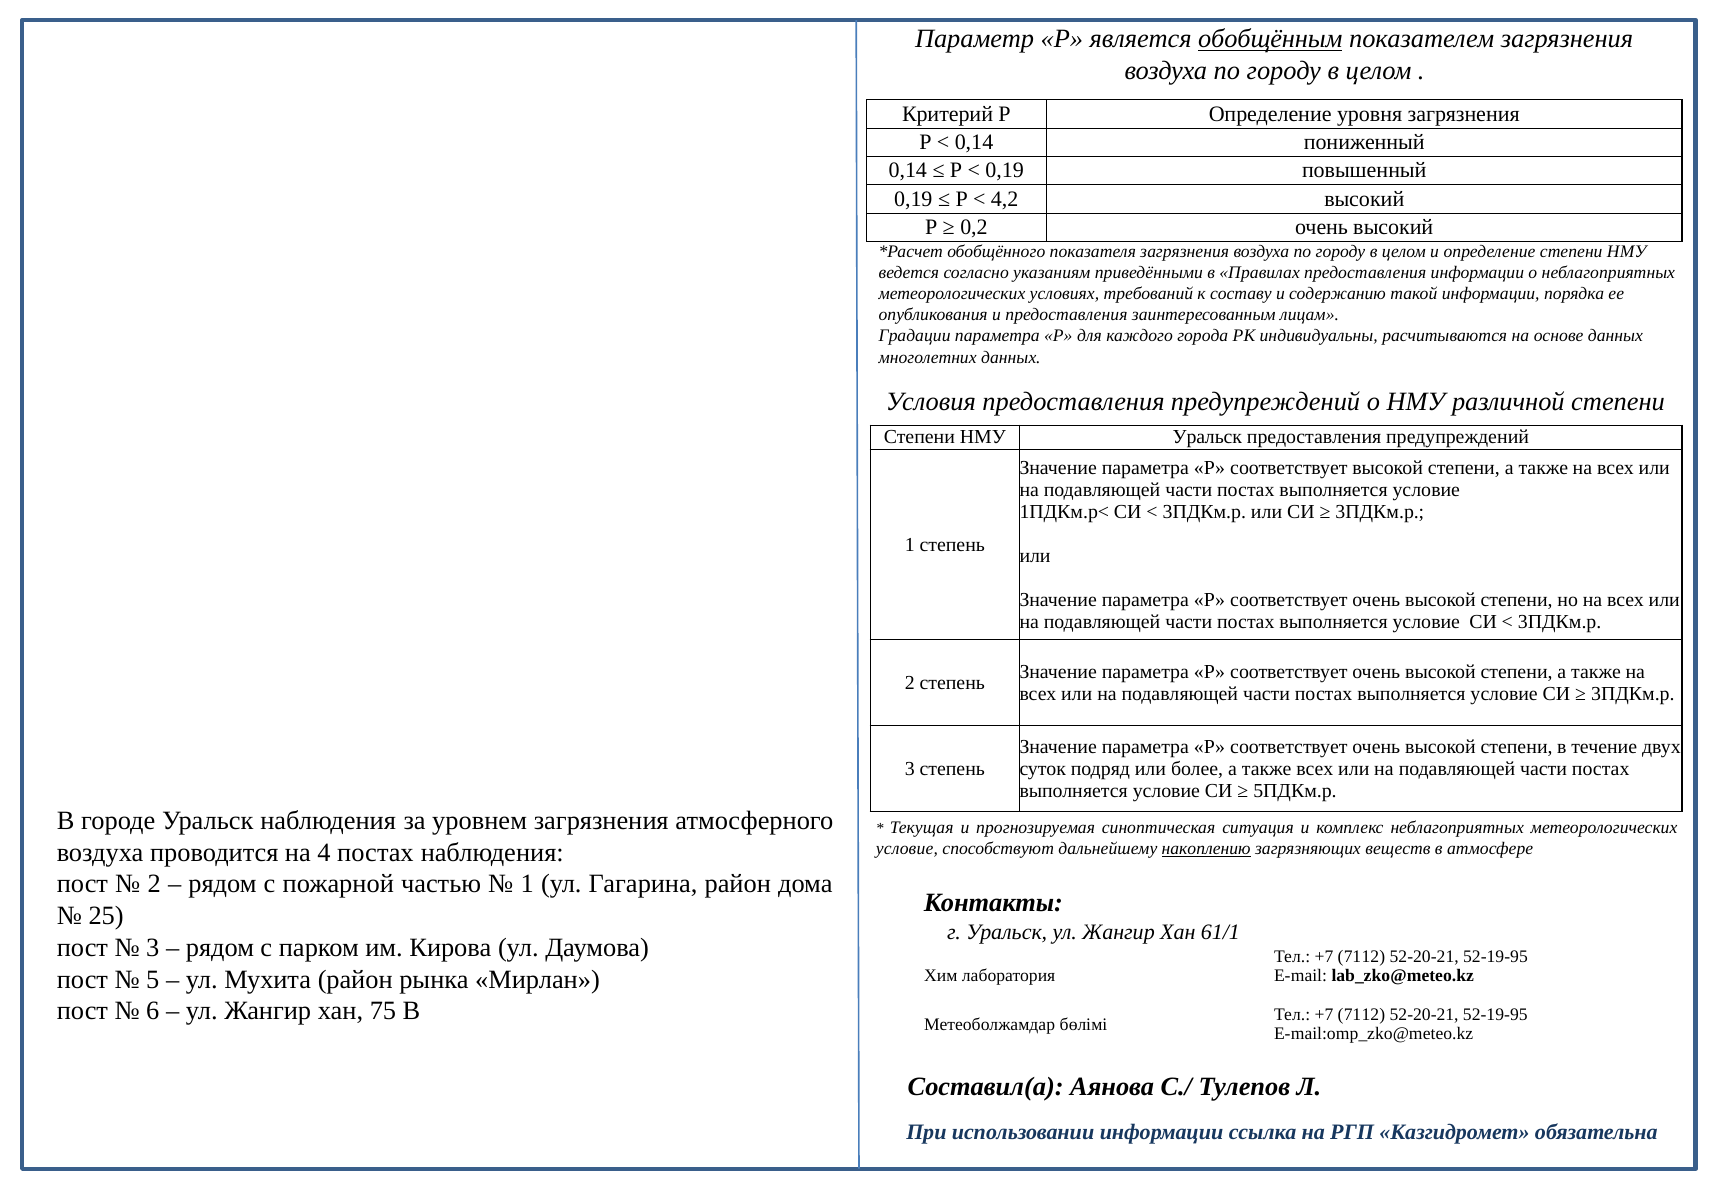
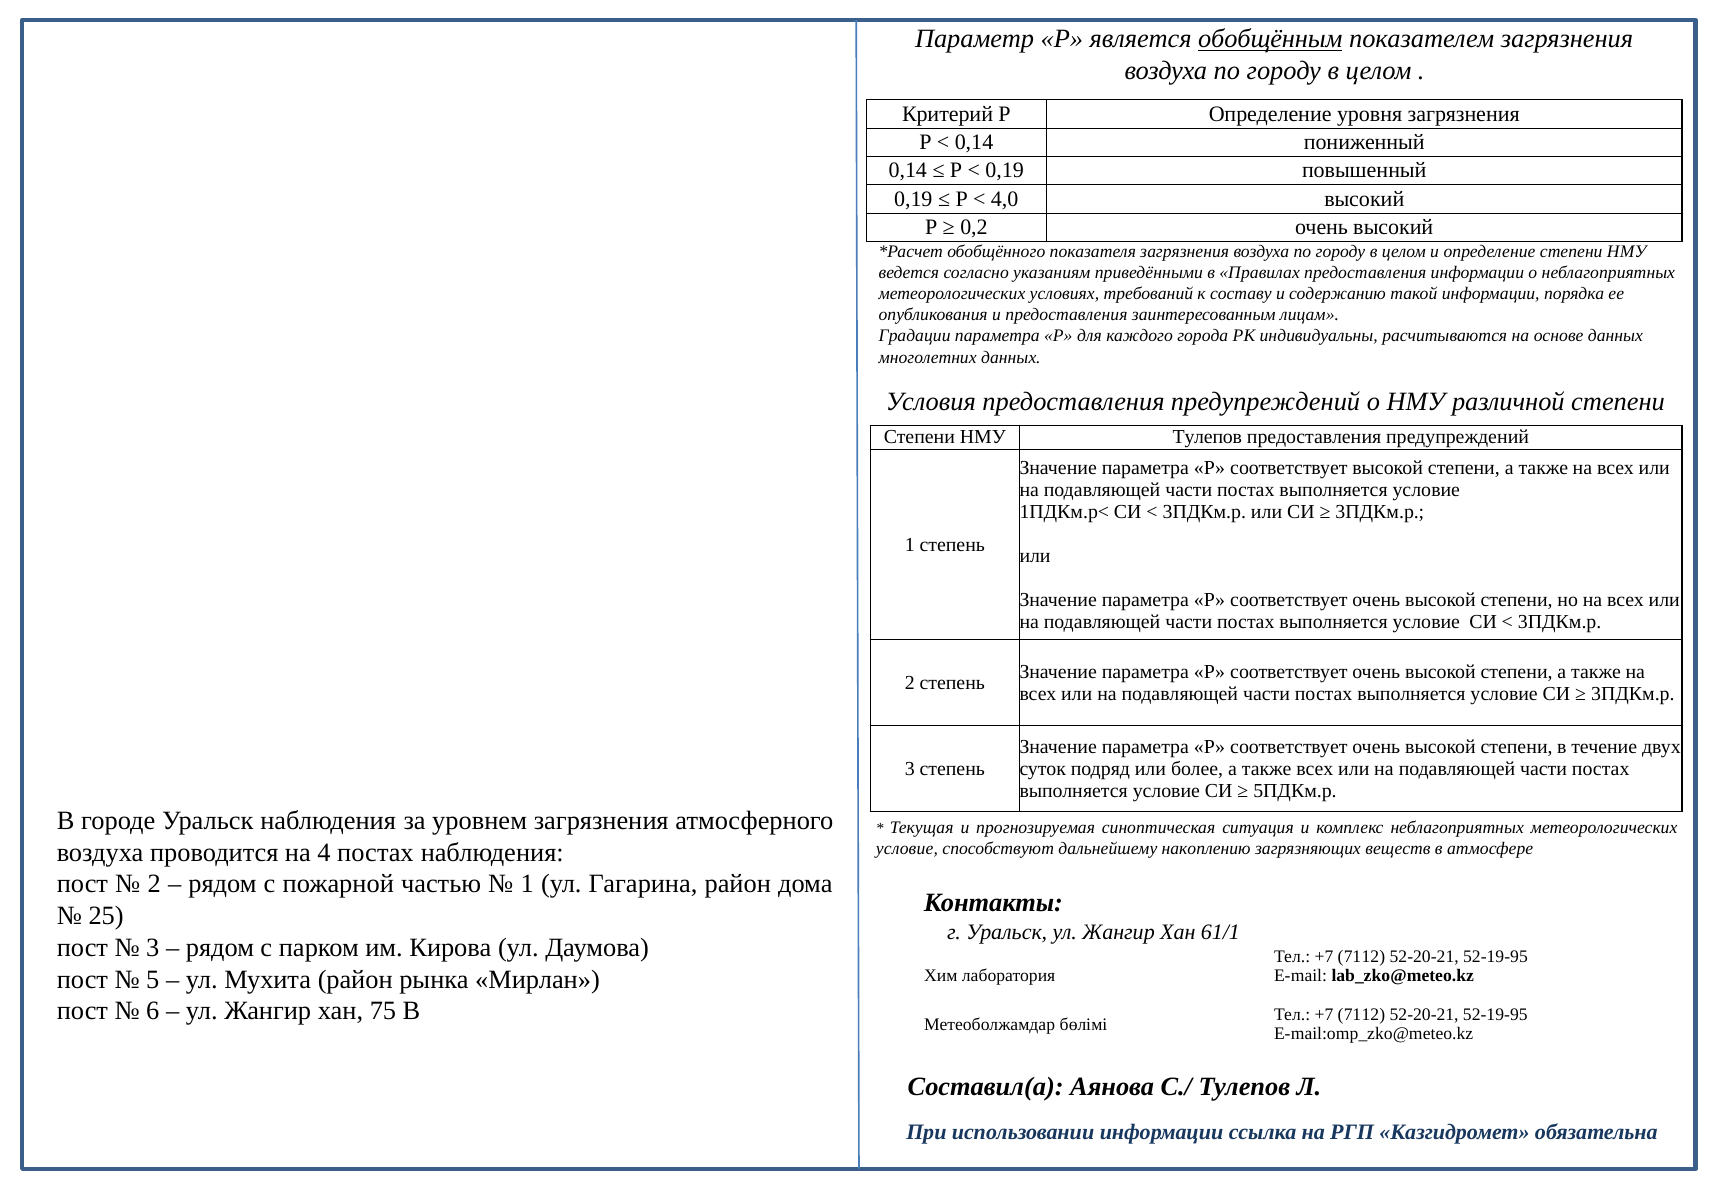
4,2: 4,2 -> 4,0 (1005, 199)
НМУ Уральск: Уральск -> Тулепов (1207, 437)
накоплению underline: present -> none (1206, 849)
